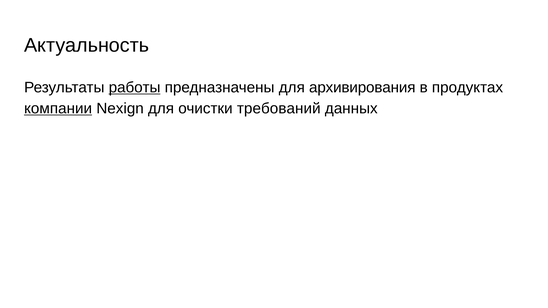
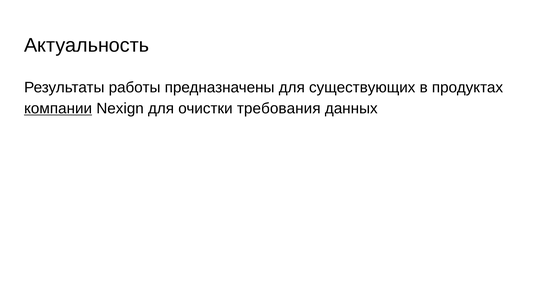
работы underline: present -> none (135, 88)
архивирования: архивирования -> существующих (362, 88)
требований: требований -> требования (279, 109)
